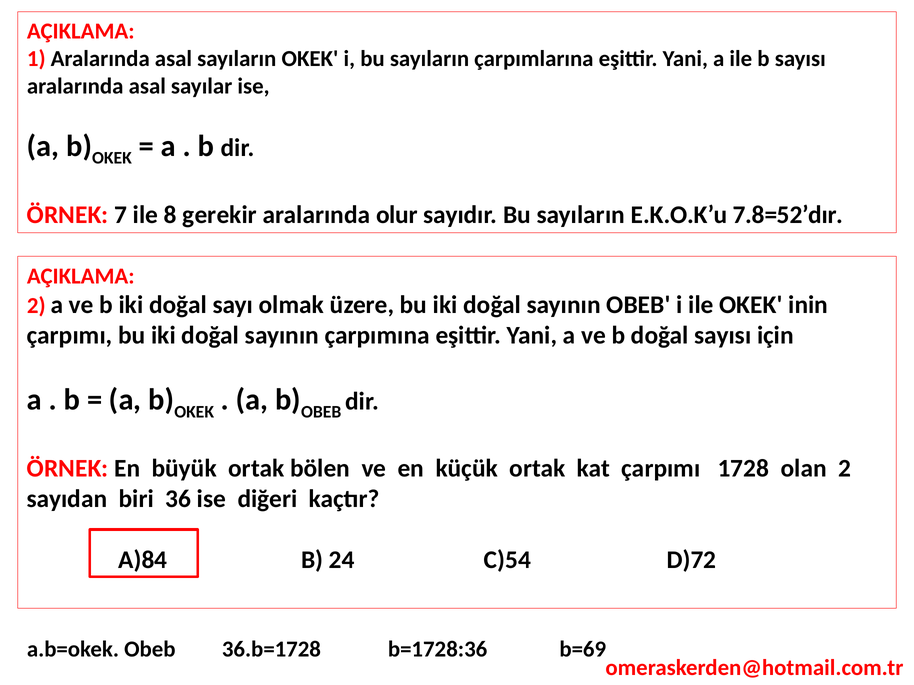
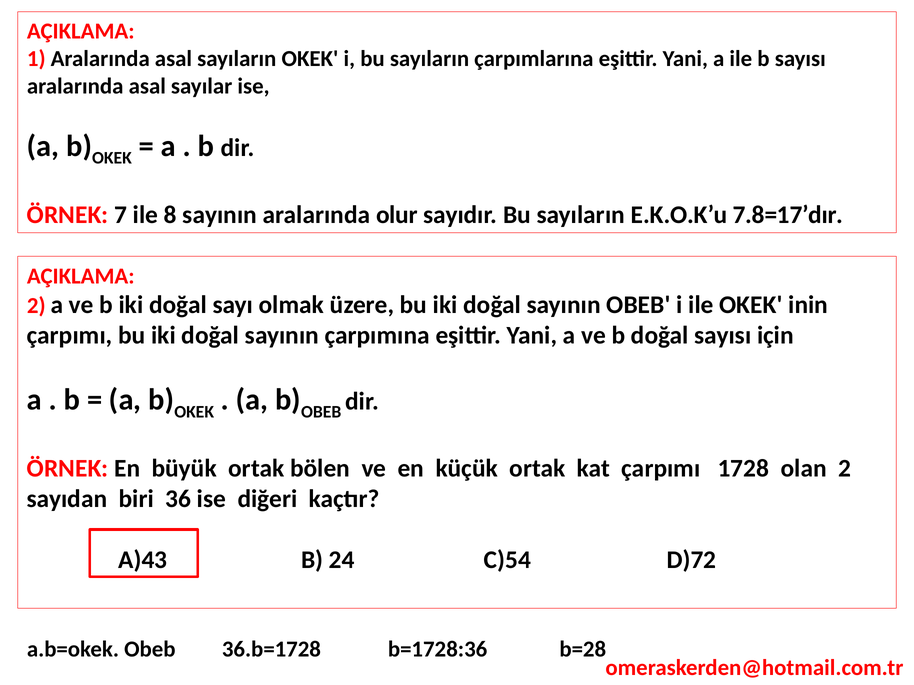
8 gerekir: gerekir -> sayının (220, 215)
7.8=52’dır: 7.8=52’dır -> 7.8=17’dır (788, 215)
A)84: A)84 -> A)43 (143, 560)
b=69: b=69 -> b=28 (583, 650)
